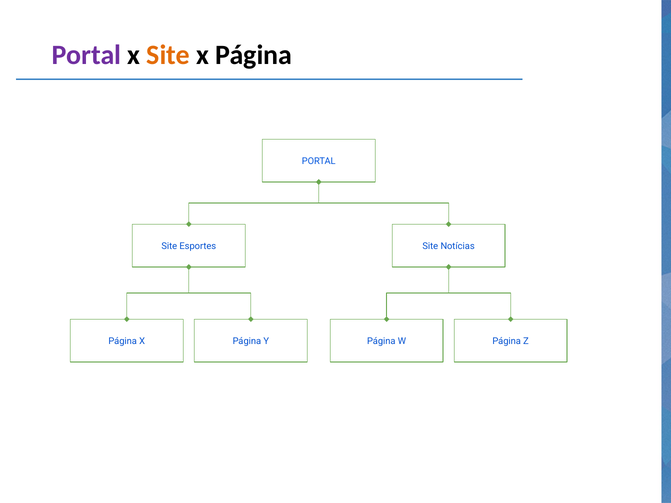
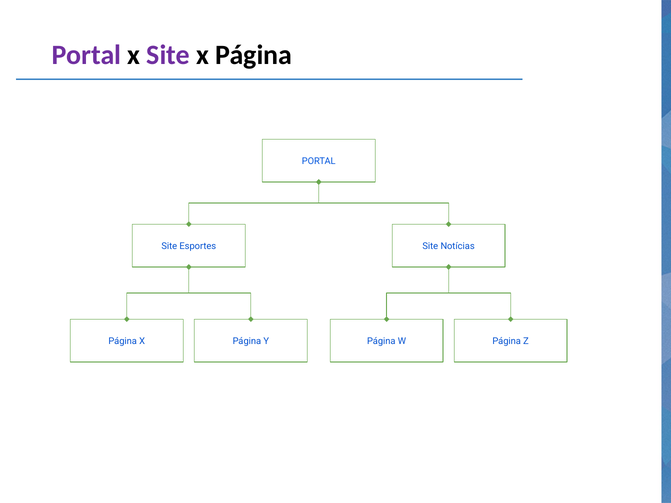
Site colour: orange -> purple (168, 55)
